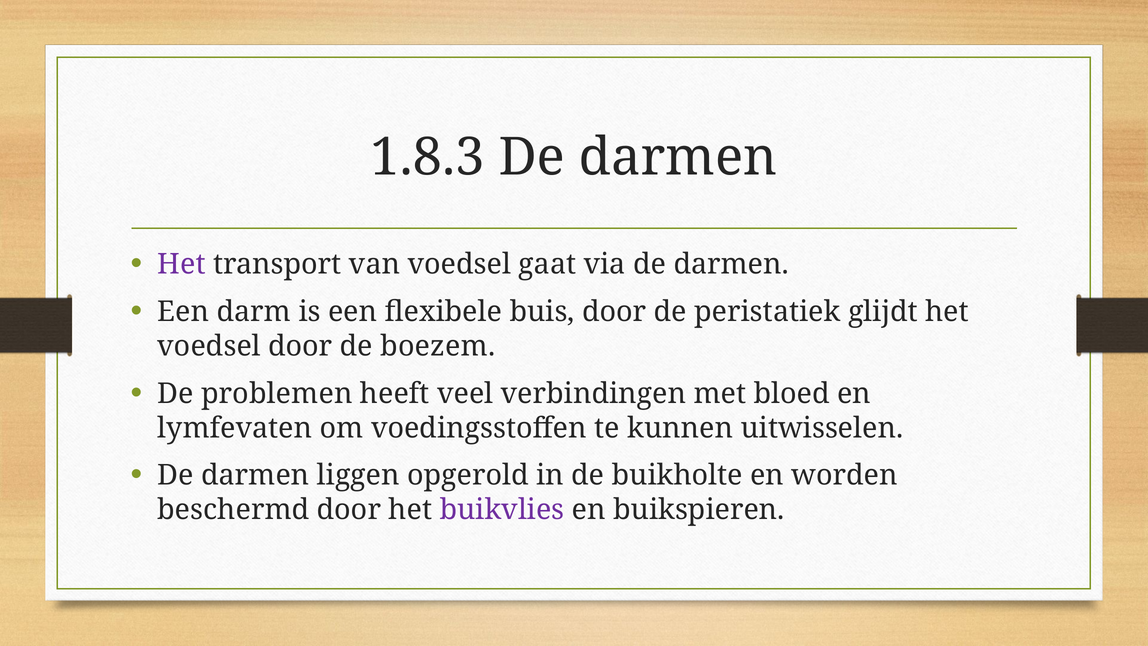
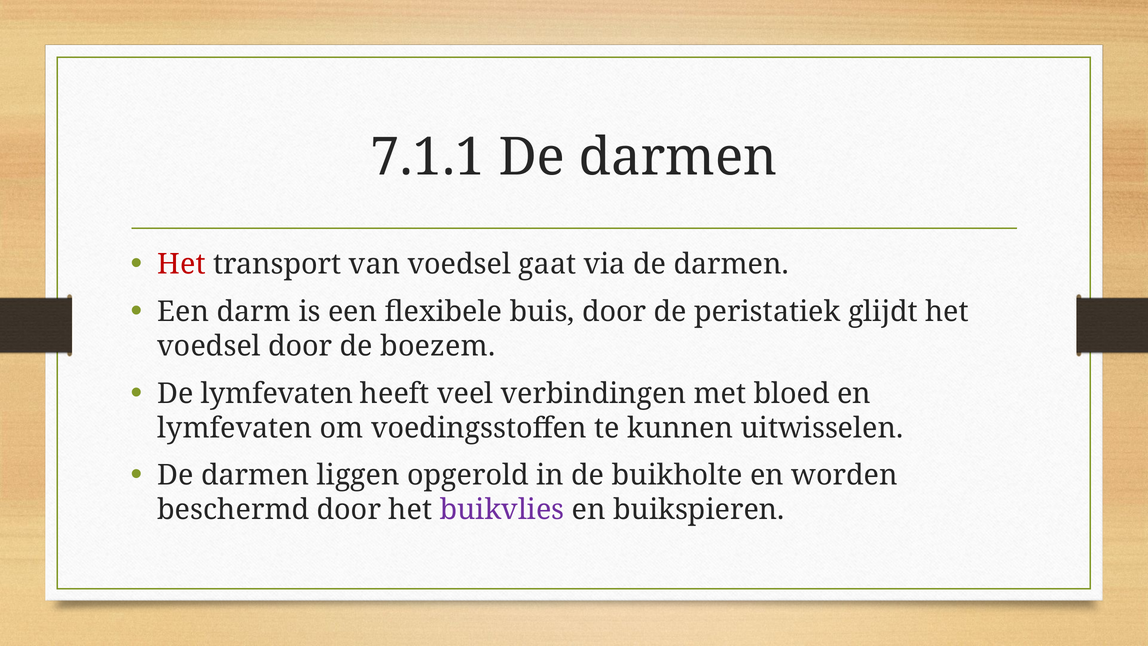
1.8.3: 1.8.3 -> 7.1.1 (428, 158)
Het colour: purple -> red (182, 264)
De problemen: problemen -> lymfevaten (277, 393)
